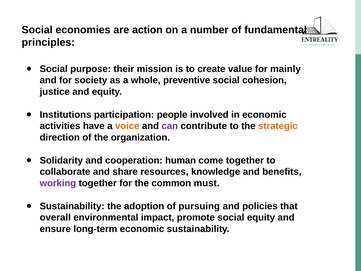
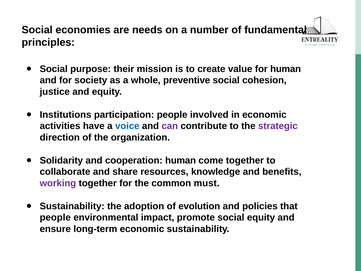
action: action -> needs (147, 30)
for mainly: mainly -> human (286, 69)
voice colour: orange -> blue (127, 126)
strategic colour: orange -> purple (278, 126)
pursuing: pursuing -> evolution (199, 206)
overall: overall -> people (55, 217)
